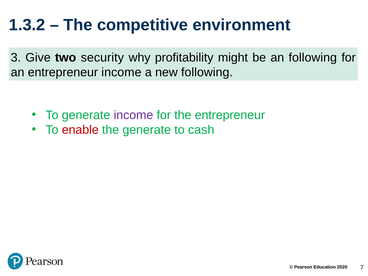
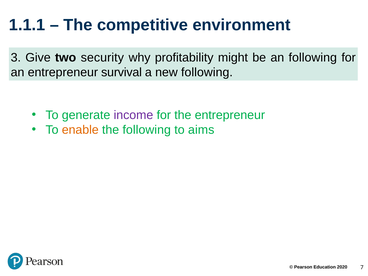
1.3.2: 1.3.2 -> 1.1.1 (27, 25)
entrepreneur income: income -> survival (122, 72)
enable colour: red -> orange (80, 130)
the generate: generate -> following (147, 130)
cash: cash -> aims (201, 130)
